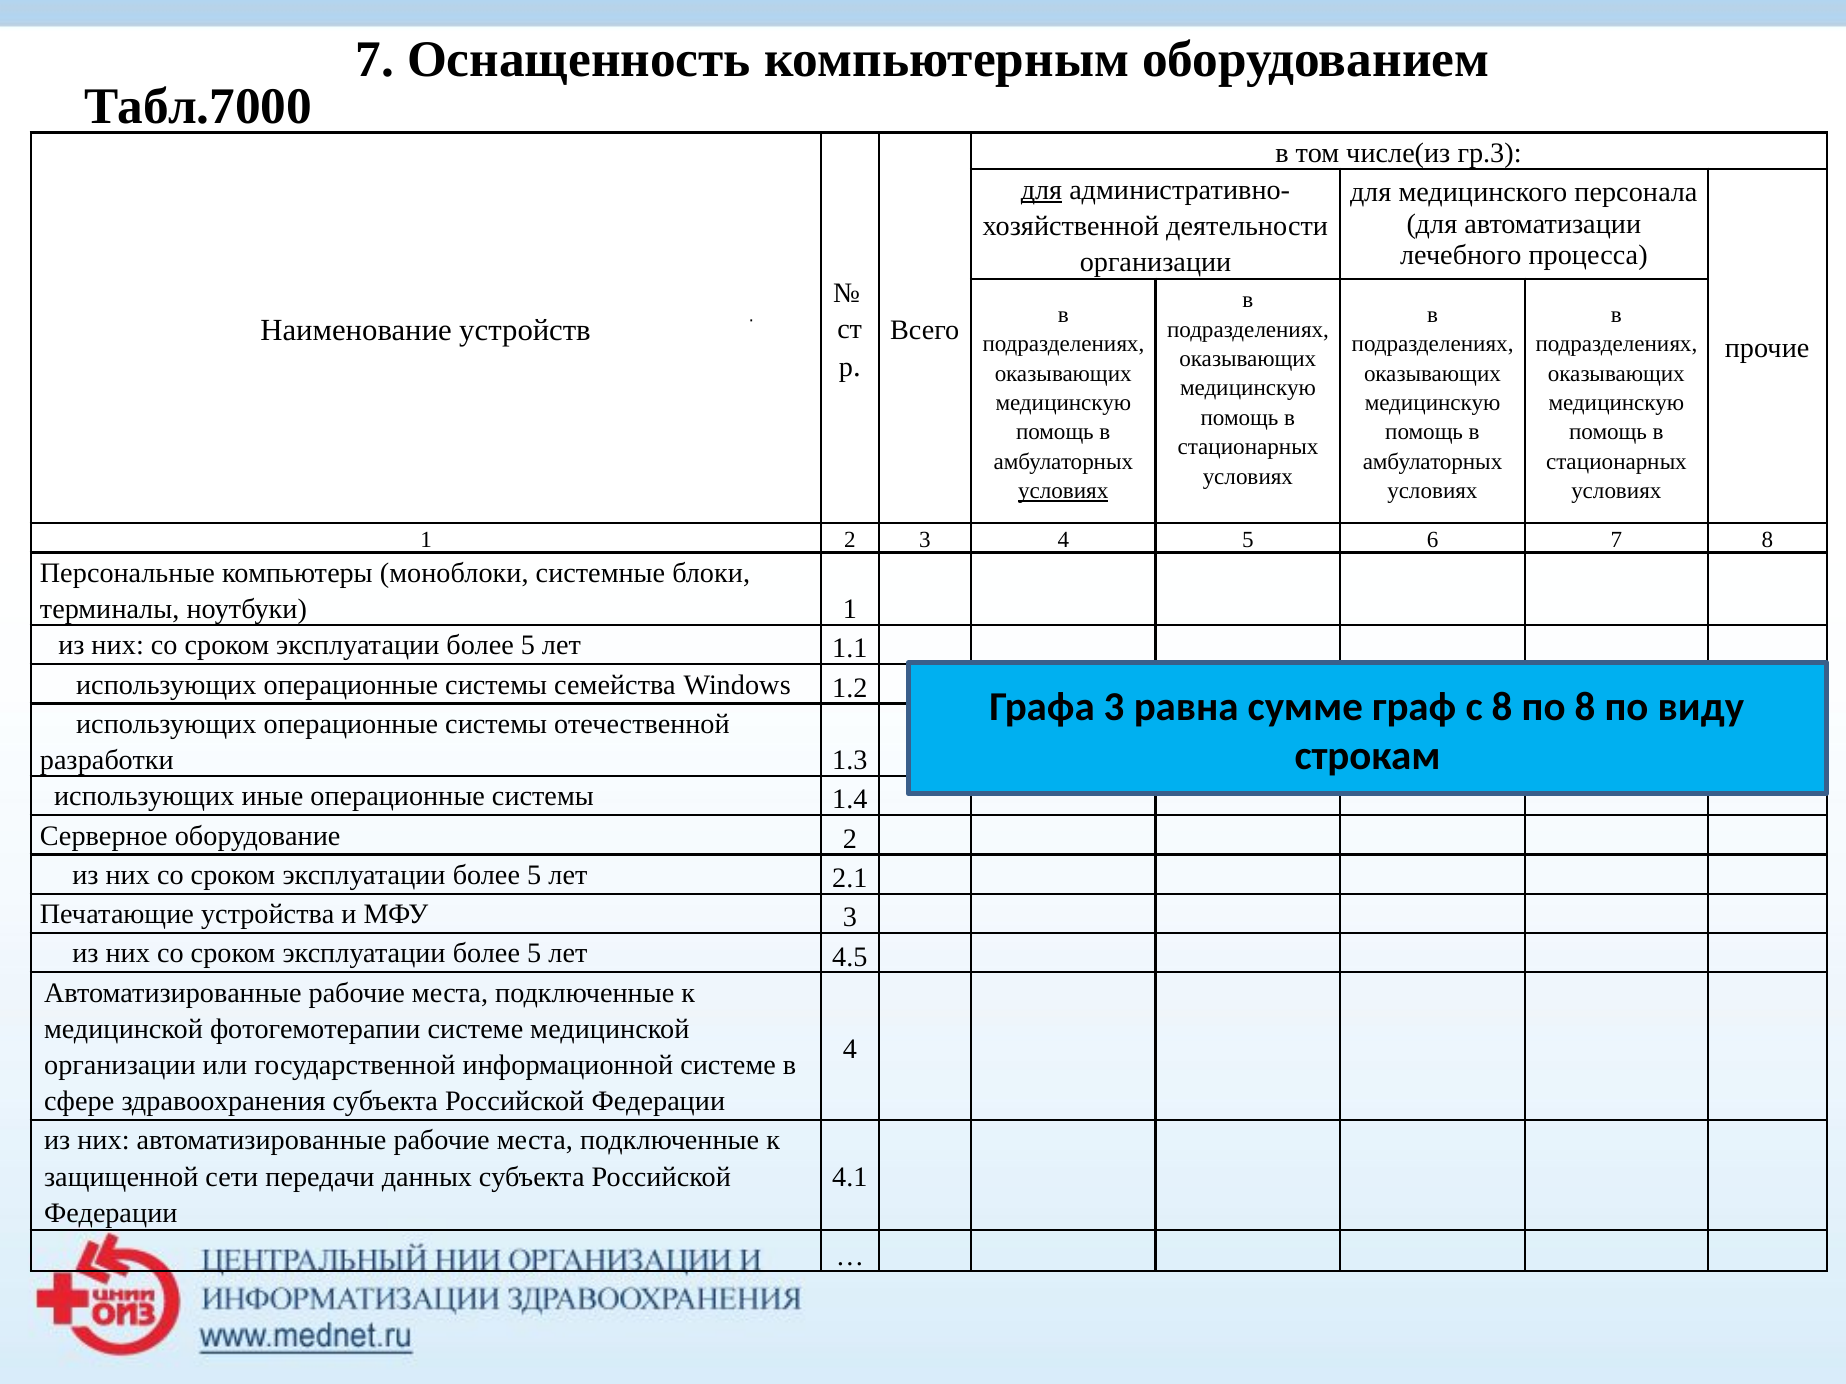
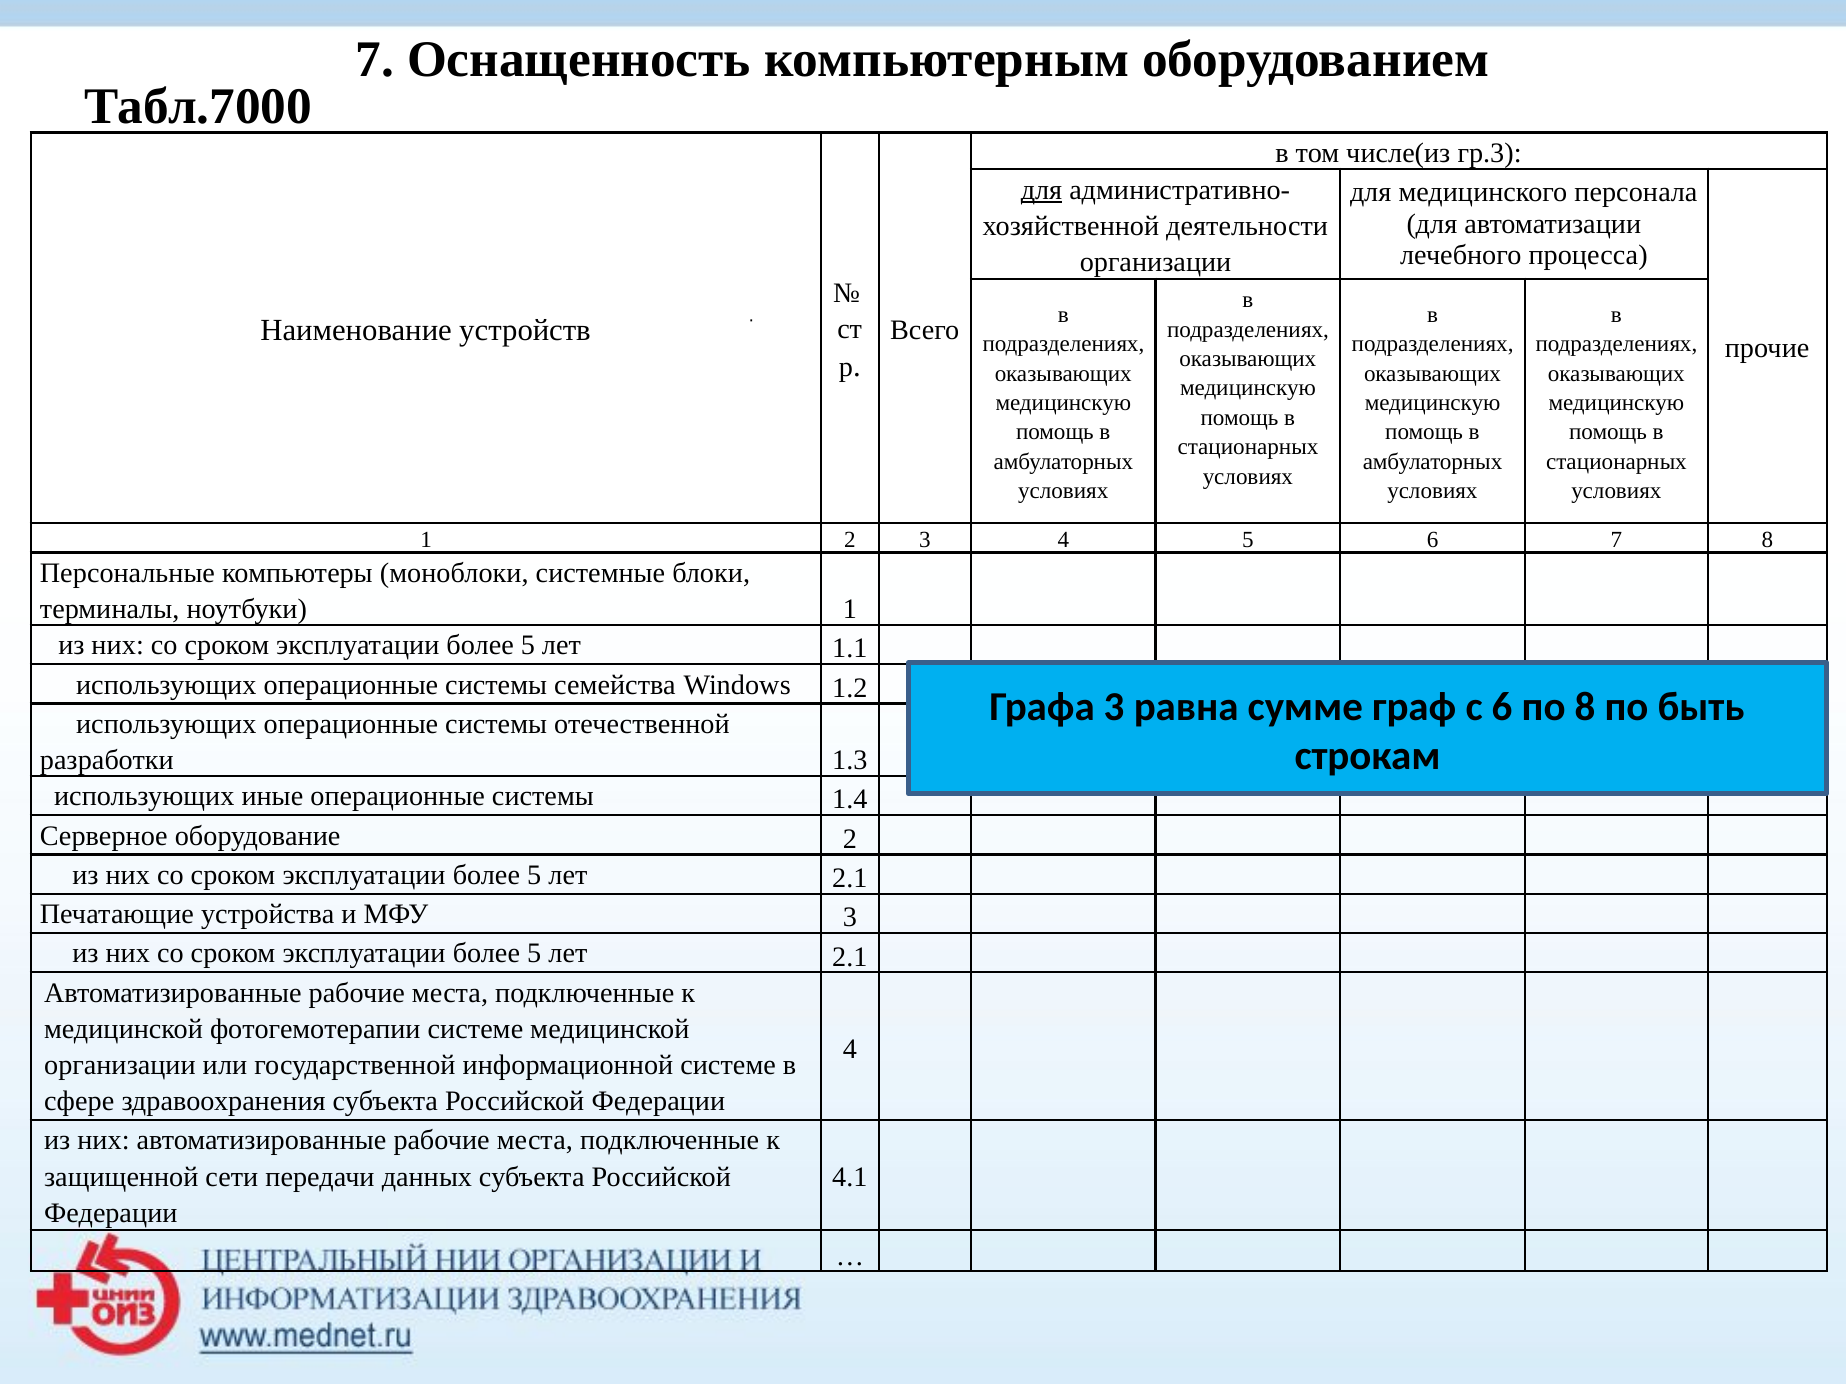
условиях underline: present -> none (1063, 491)
с 8: 8 -> 6 (1502, 707)
виду: виду -> быть (1701, 707)
4.5: 4.5 -> 2.1 (850, 957)
